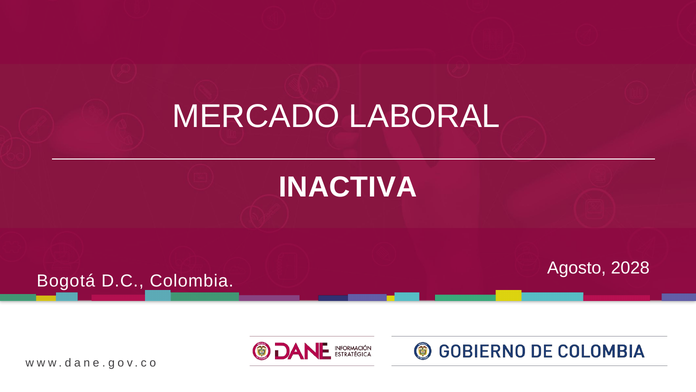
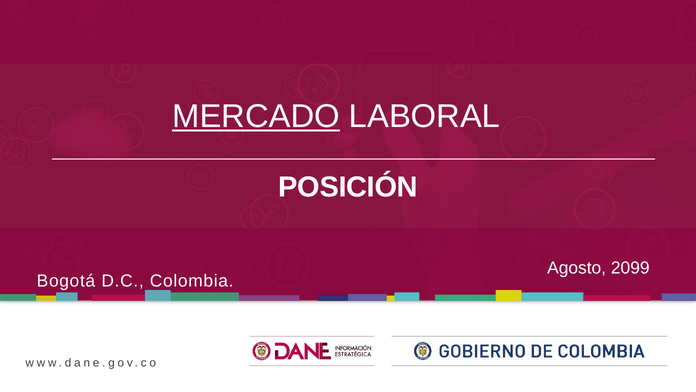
MERCADO underline: none -> present (256, 116)
INACTIVA: INACTIVA -> POSICIÓN (348, 187)
2028: 2028 -> 2099 (630, 268)
